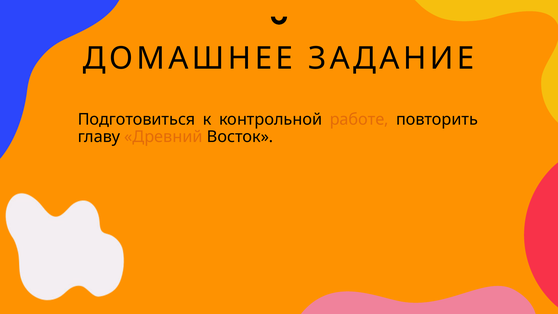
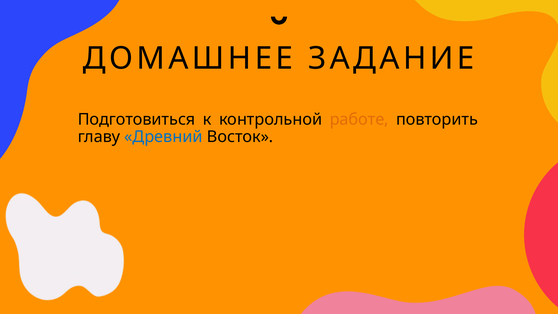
Древний colour: orange -> blue (163, 137)
